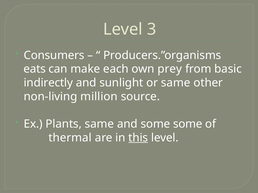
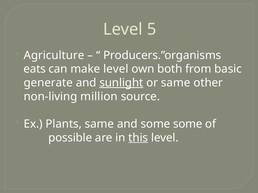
3: 3 -> 5 (152, 29)
Consumers: Consumers -> Agriculture (54, 55)
make each: each -> level (116, 69)
prey: prey -> both (170, 69)
indirectly: indirectly -> generate (48, 83)
sunlight underline: none -> present (121, 83)
thermal: thermal -> possible (70, 138)
